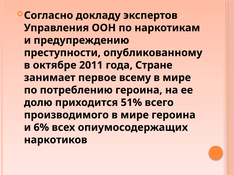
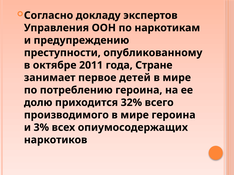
всему: всему -> детей (135, 78)
51%: 51% -> 32% (131, 103)
6%: 6% -> 3% (41, 128)
